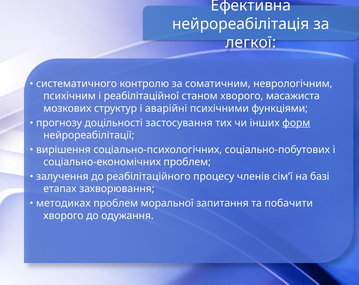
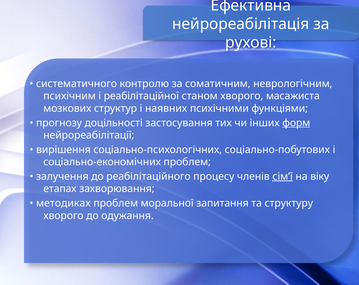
легкої: легкої -> рухові (251, 43)
аварійні: аварійні -> наявних (166, 109)
сiм’ї underline: none -> present (283, 177)
базі: базі -> віку (320, 177)
побачити: побачити -> структуру (289, 204)
